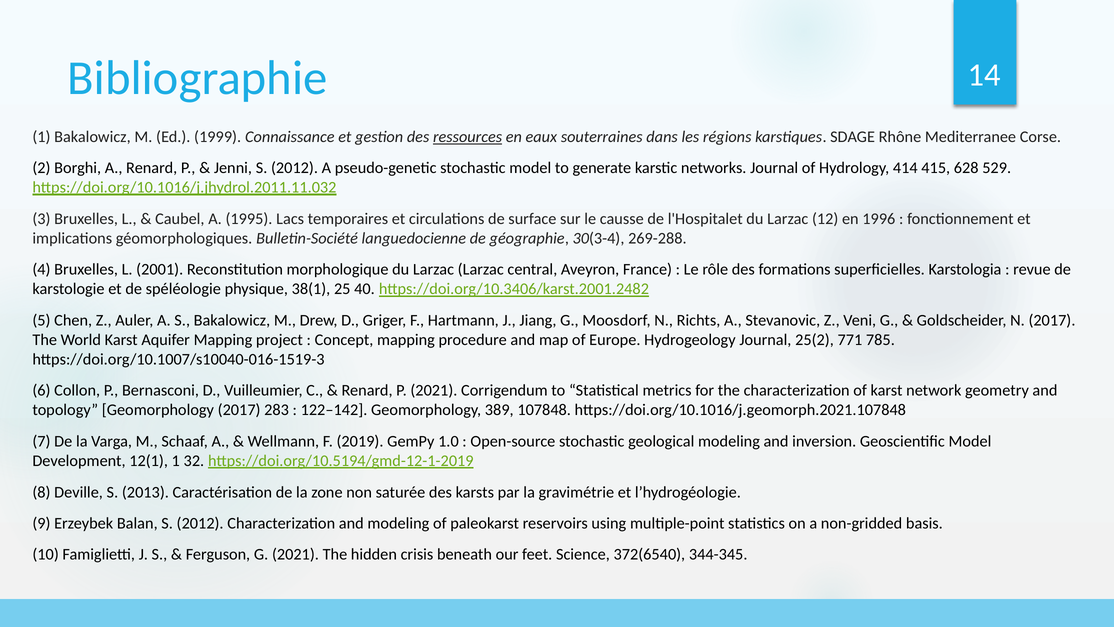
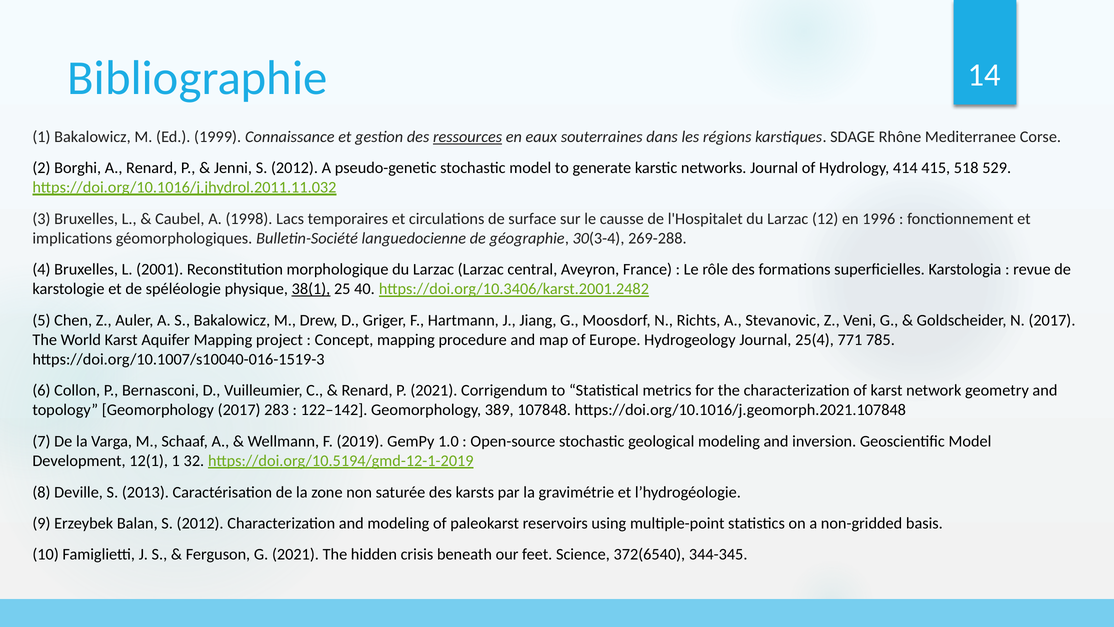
628: 628 -> 518 (966, 168)
1995: 1995 -> 1998 (249, 219)
38(1 underline: none -> present (311, 289)
25(2: 25(2 -> 25(4 (814, 340)
